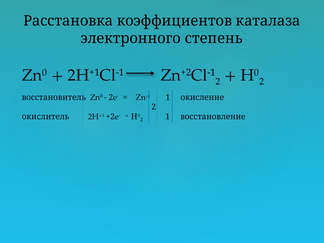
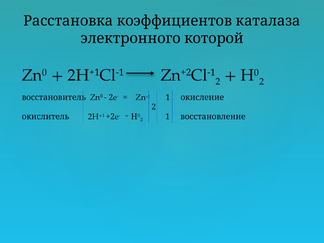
степень: степень -> которой (214, 38)
